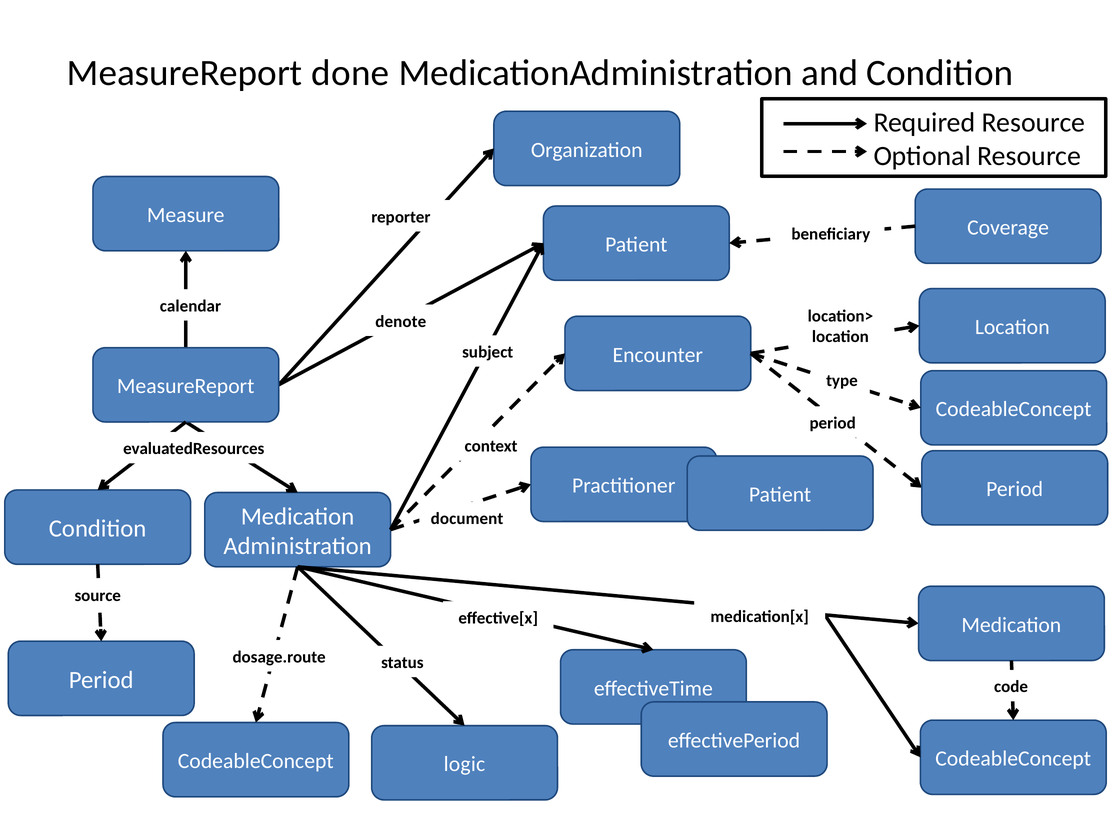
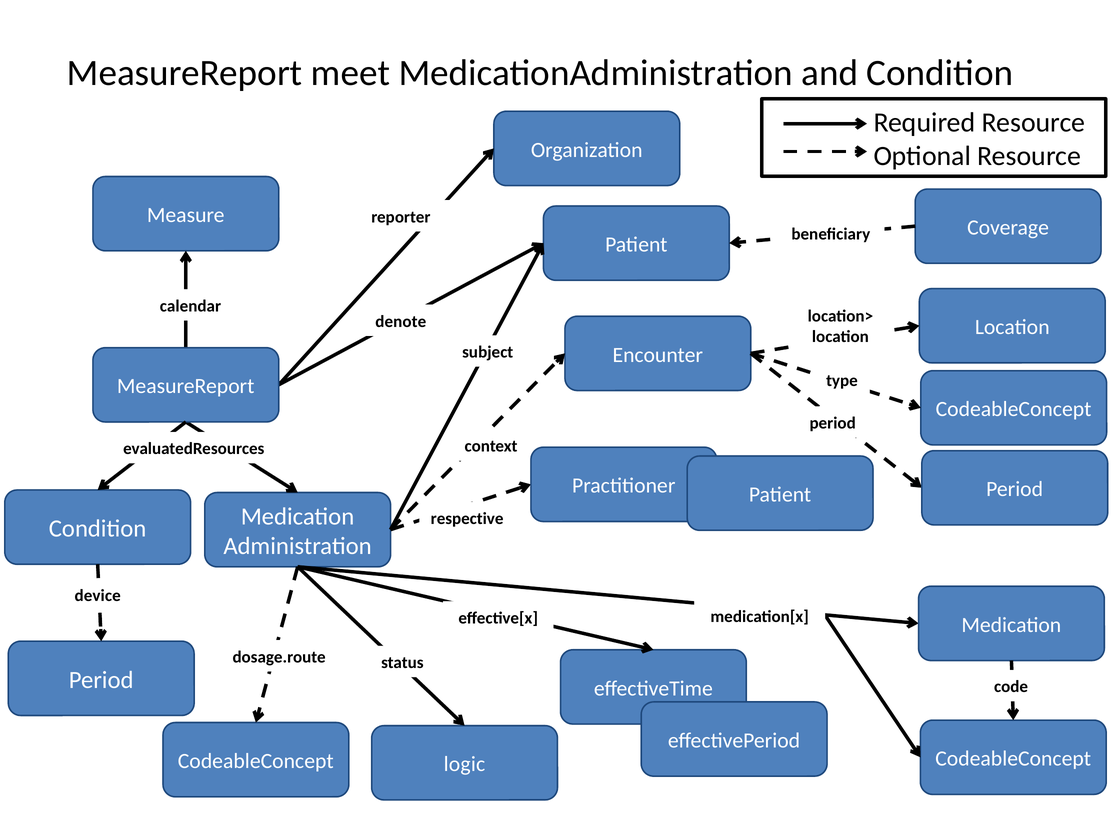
done: done -> meet (350, 73)
document: document -> respective (467, 519)
source: source -> device (98, 596)
